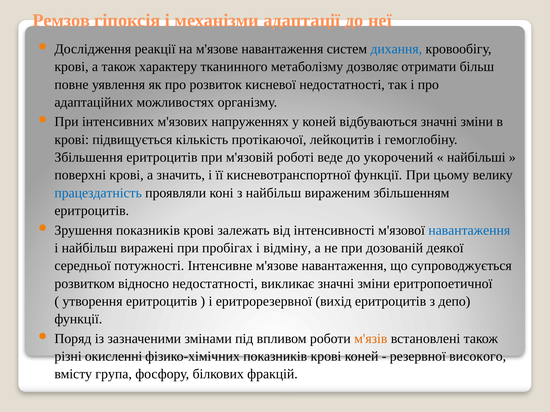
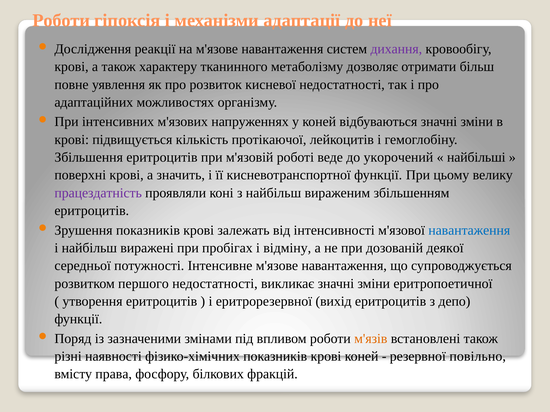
Ремзов: Ремзов -> Роботи (61, 21)
дихання colour: blue -> purple (396, 49)
працездатність colour: blue -> purple (98, 193)
відносно: відносно -> першого (143, 284)
окисленні: окисленні -> наявності (113, 357)
високого: високого -> повільно (478, 357)
група: група -> права (114, 375)
